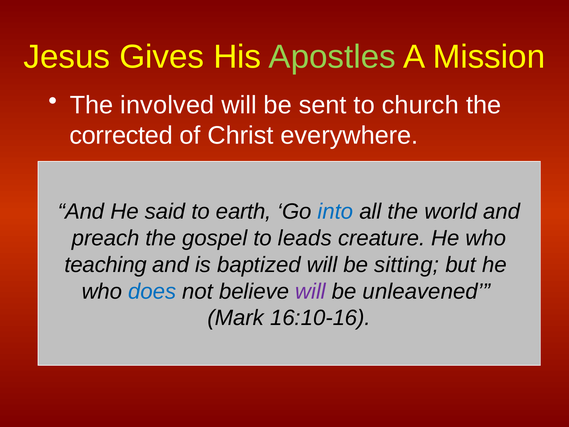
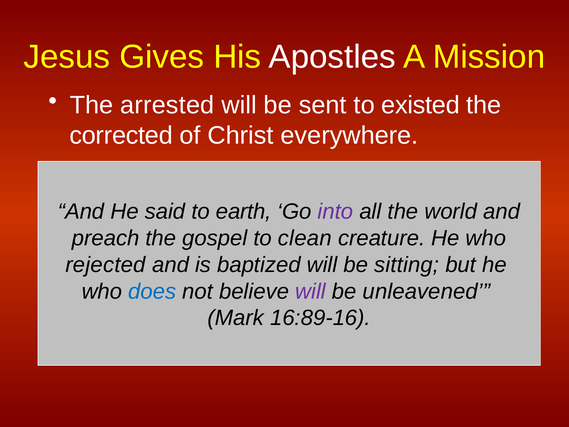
Apostles colour: light green -> white (332, 57)
involved: involved -> arrested (167, 105)
church: church -> existed (421, 105)
into colour: blue -> purple (335, 212)
leads: leads -> clean (305, 238)
teaching: teaching -> rejected (105, 265)
16:10-16: 16:10-16 -> 16:89-16 (320, 318)
